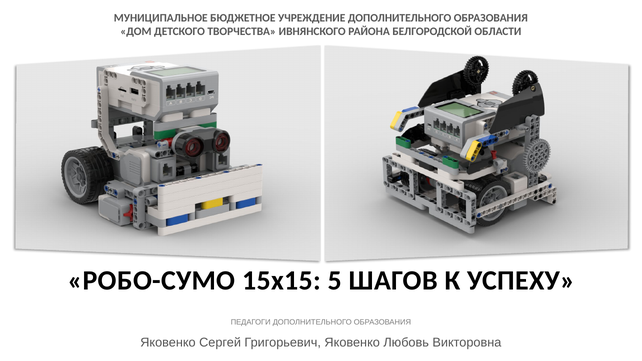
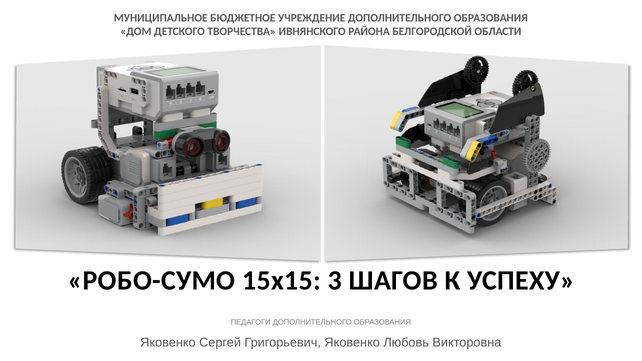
5: 5 -> 3 (335, 281)
